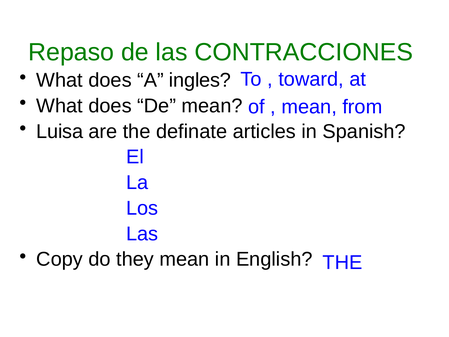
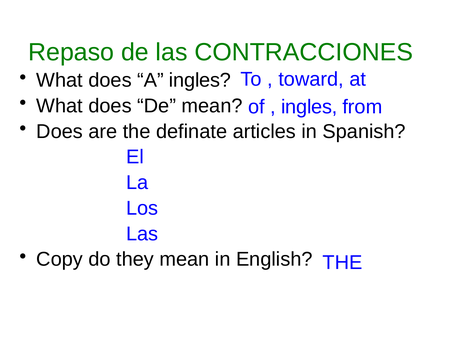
mean: mean -> ingles (309, 107)
Luisa: Luisa -> Does (60, 131)
